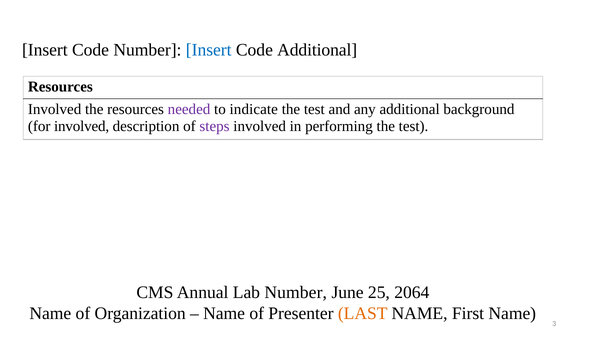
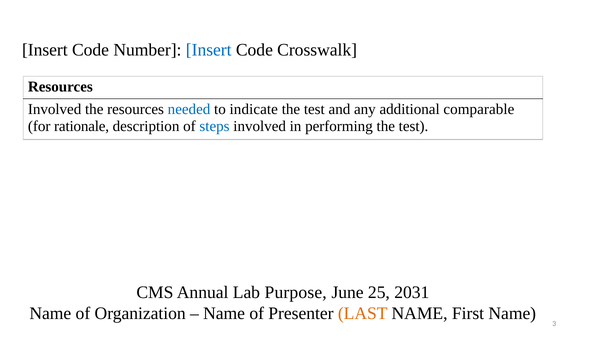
Code Additional: Additional -> Crosswalk (317, 50)
needed colour: purple -> blue (189, 109)
background: background -> comparable (479, 109)
for involved: involved -> rationale (82, 126)
steps colour: purple -> blue (215, 126)
Lab Number: Number -> Purpose (296, 292)
2064: 2064 -> 2031 (412, 292)
